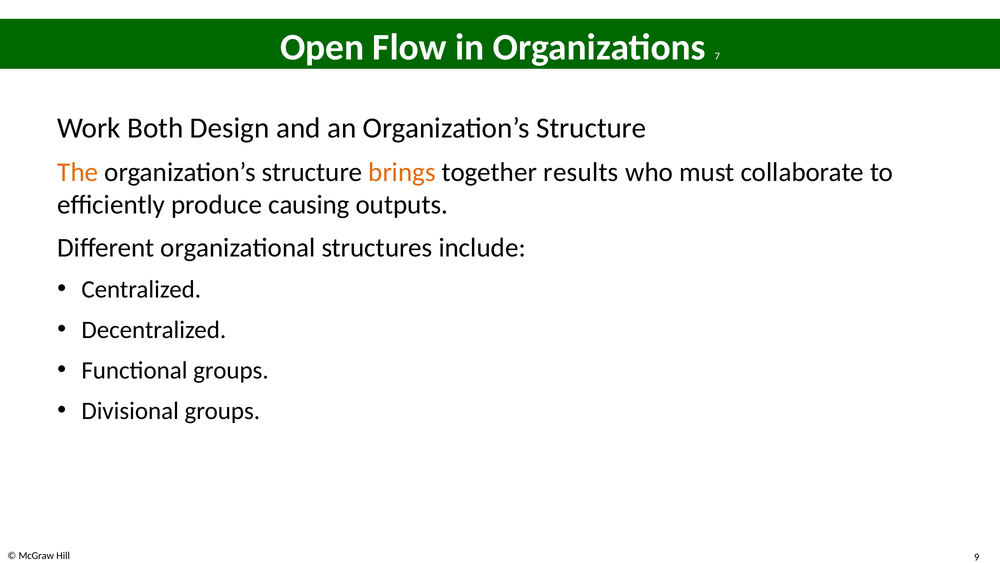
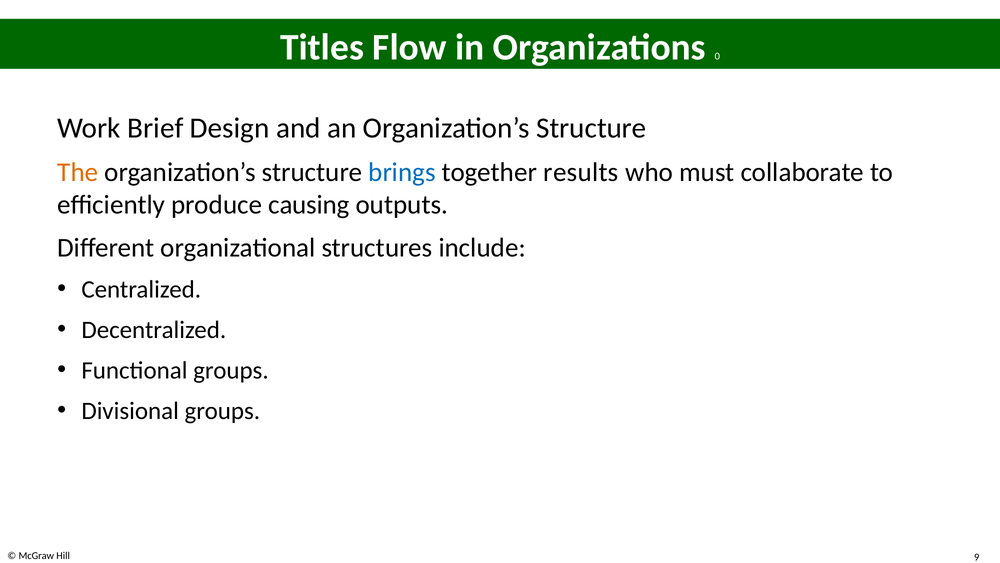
Open: Open -> Titles (322, 48)
7: 7 -> 0 (717, 57)
Both: Both -> Brief (155, 128)
brings colour: orange -> blue (402, 172)
